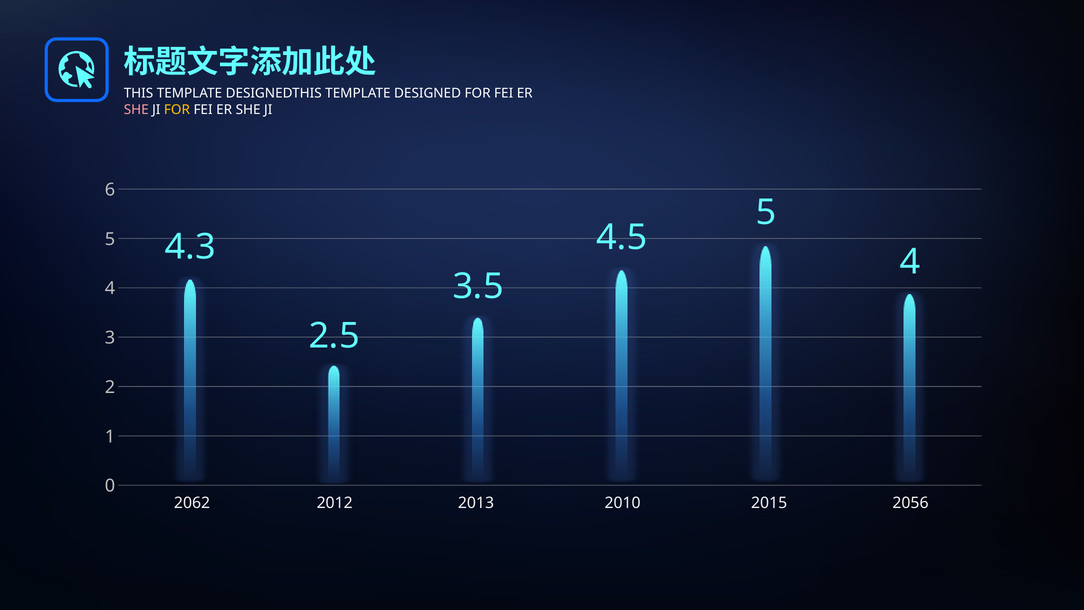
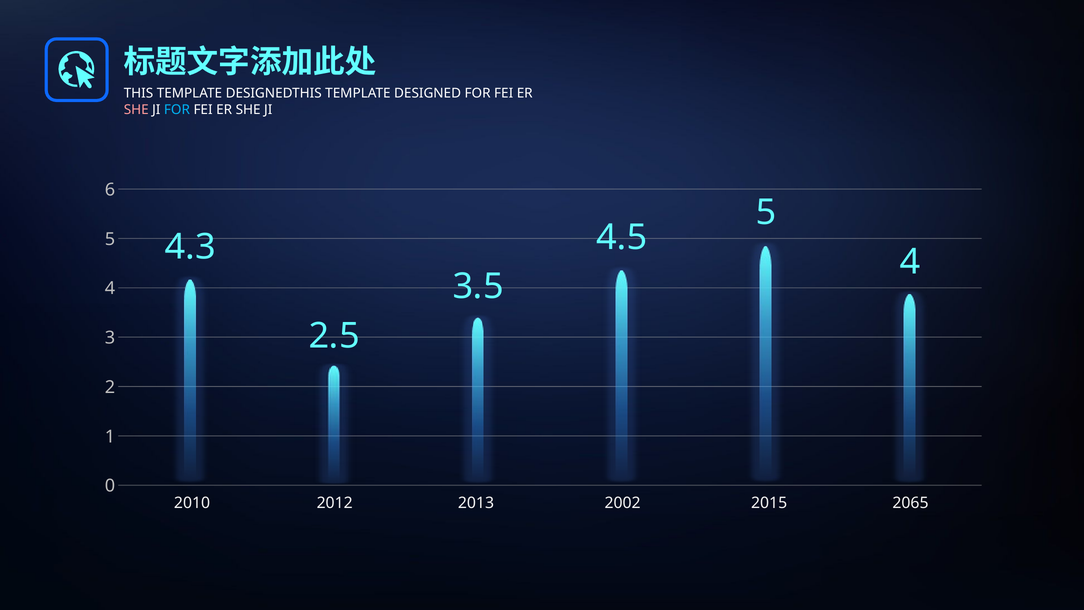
FOR colour: yellow -> light blue (177, 110)
2062: 2062 -> 2010 (192, 503)
2010: 2010 -> 2002 (623, 503)
2056: 2056 -> 2065 (910, 503)
